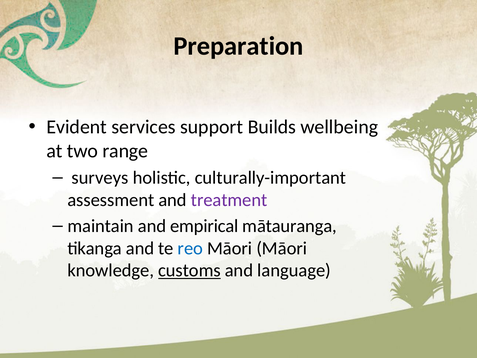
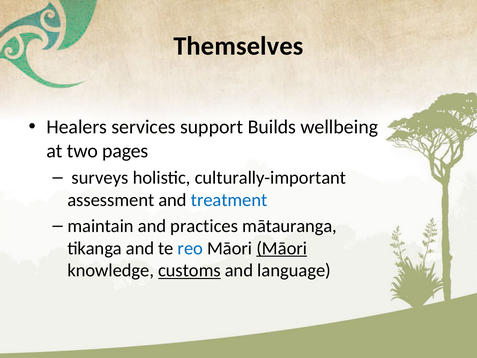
Preparation: Preparation -> Themselves (238, 46)
Evident: Evident -> Healers (77, 127)
range: range -> pages (125, 151)
treatment colour: purple -> blue (229, 200)
empirical: empirical -> practices (204, 226)
Māori underline: none -> present (282, 248)
